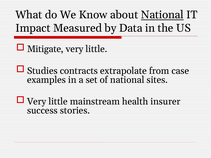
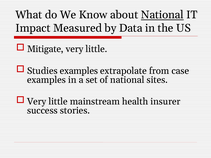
Studies contracts: contracts -> examples (79, 71)
